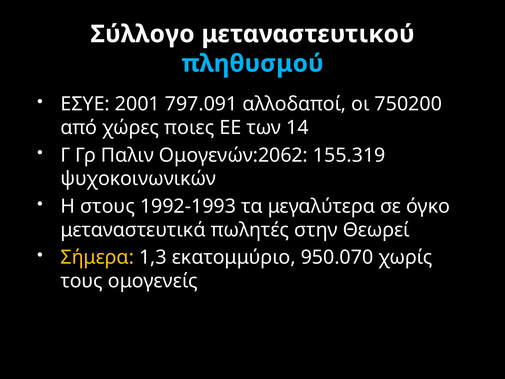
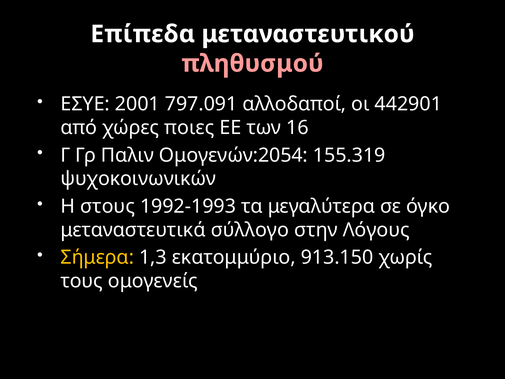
Σύλλογο: Σύλλογο -> Επίπεδα (143, 34)
πληθυσμού colour: light blue -> pink (252, 64)
750200: 750200 -> 442901 (408, 104)
14: 14 -> 16 (297, 128)
Ομογενών:2062: Ομογενών:2062 -> Ομογενών:2054 (233, 155)
πωλητές: πωλητές -> σύλλογο (250, 230)
Θεωρεί: Θεωρεί -> Λόγους (376, 230)
950.070: 950.070 -> 913.150 (337, 257)
